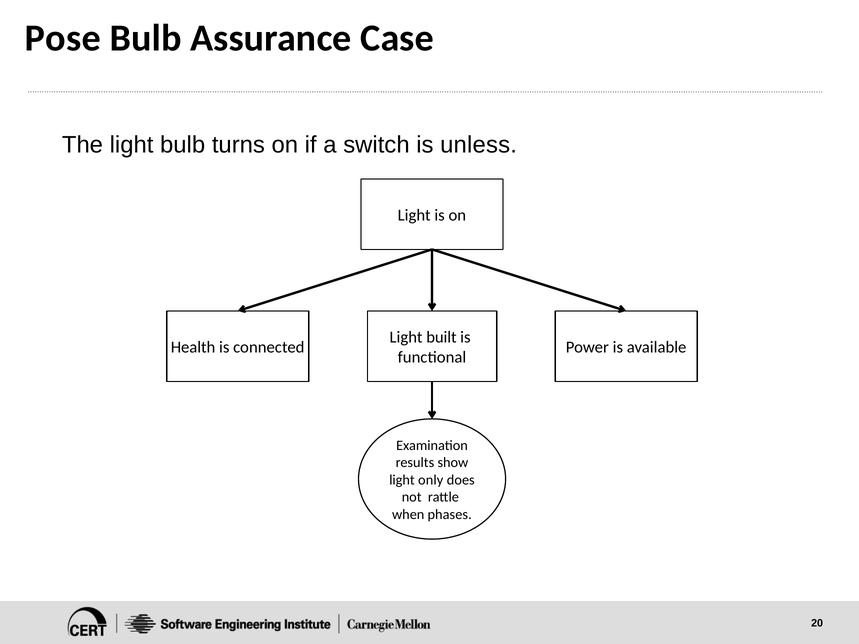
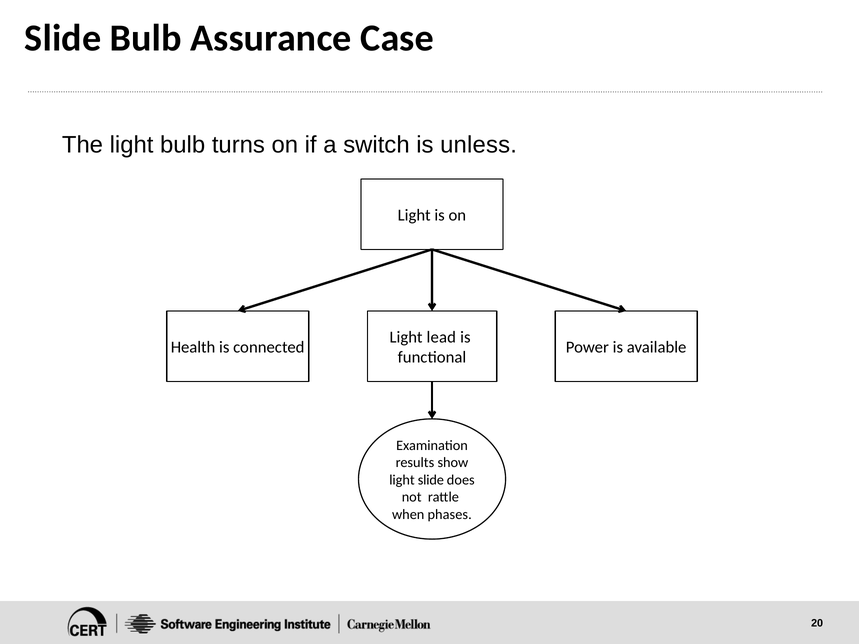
Pose: Pose -> Slide (63, 38)
built: built -> lead (441, 337)
light only: only -> slide (431, 480)
